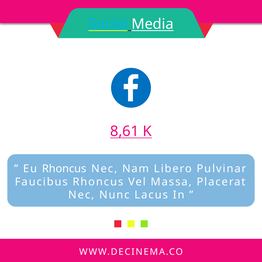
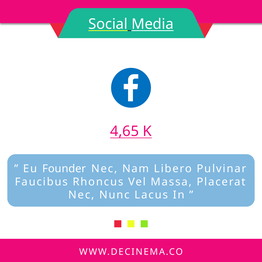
Social colour: light blue -> white (108, 24)
8,61: 8,61 -> 4,65 (125, 131)
Eu Rhoncus: Rhoncus -> Founder (64, 169)
